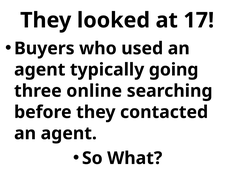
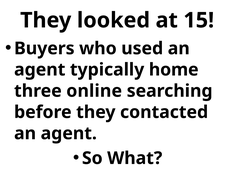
17: 17 -> 15 (199, 20)
going: going -> home (174, 69)
